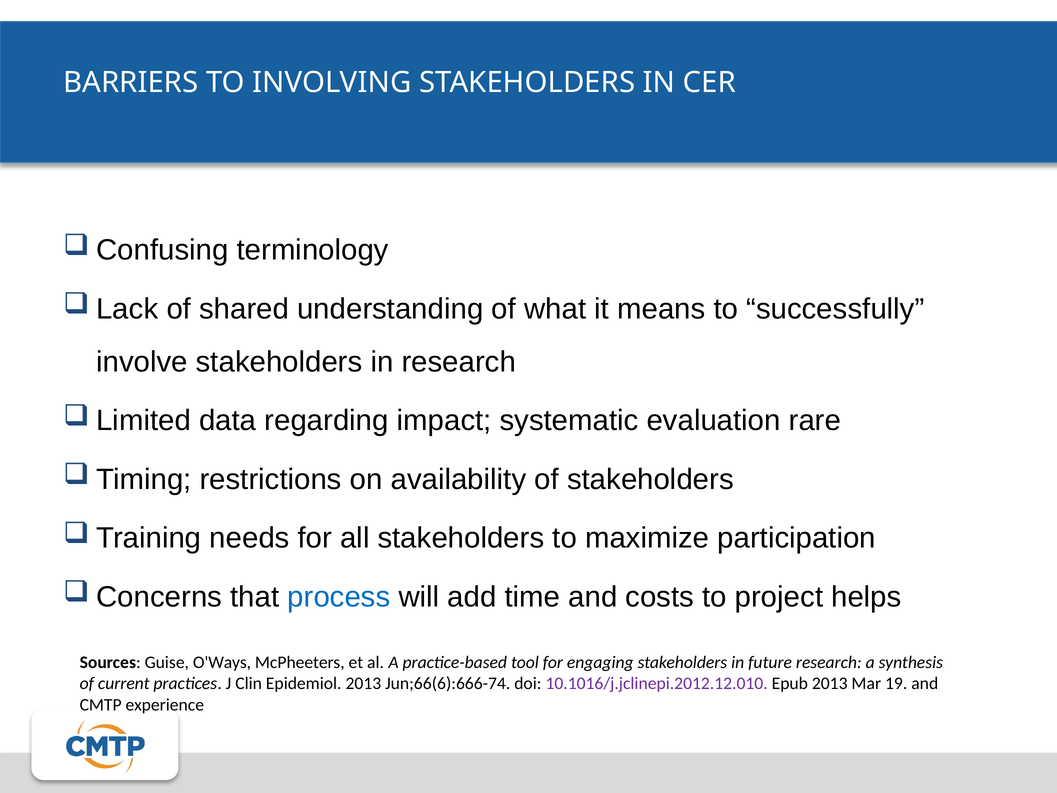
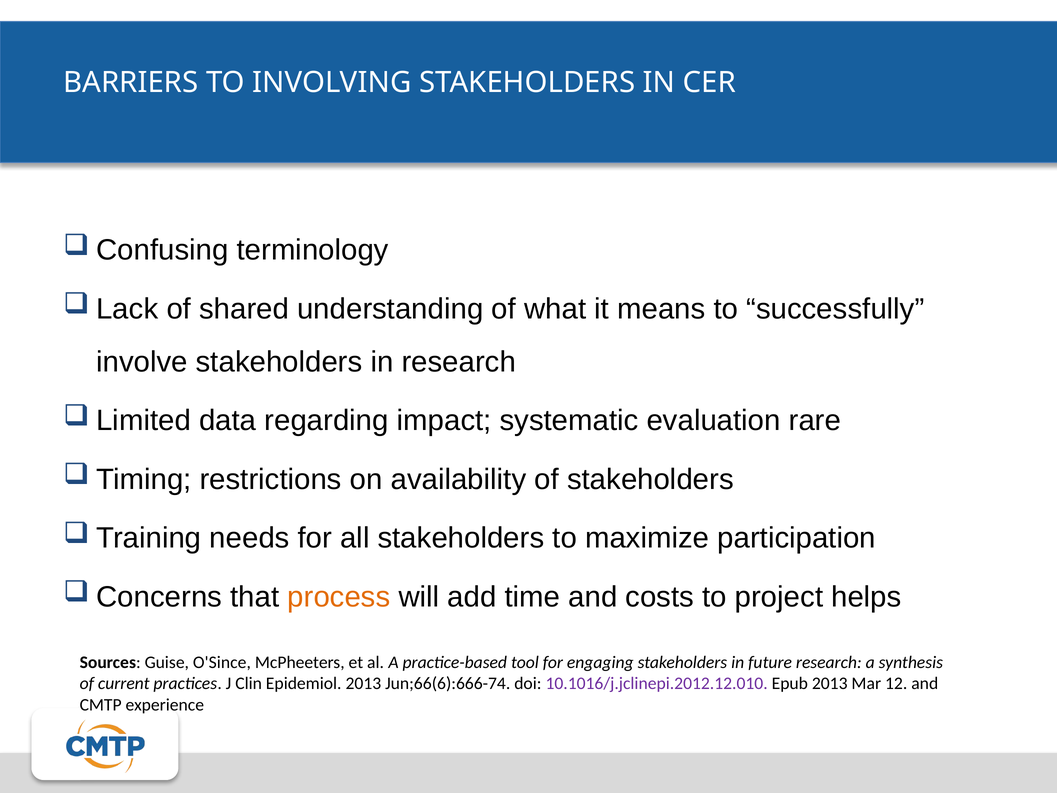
process colour: blue -> orange (339, 597)
O'Ways: O'Ways -> O'Since (222, 662)
19: 19 -> 12 (896, 683)
